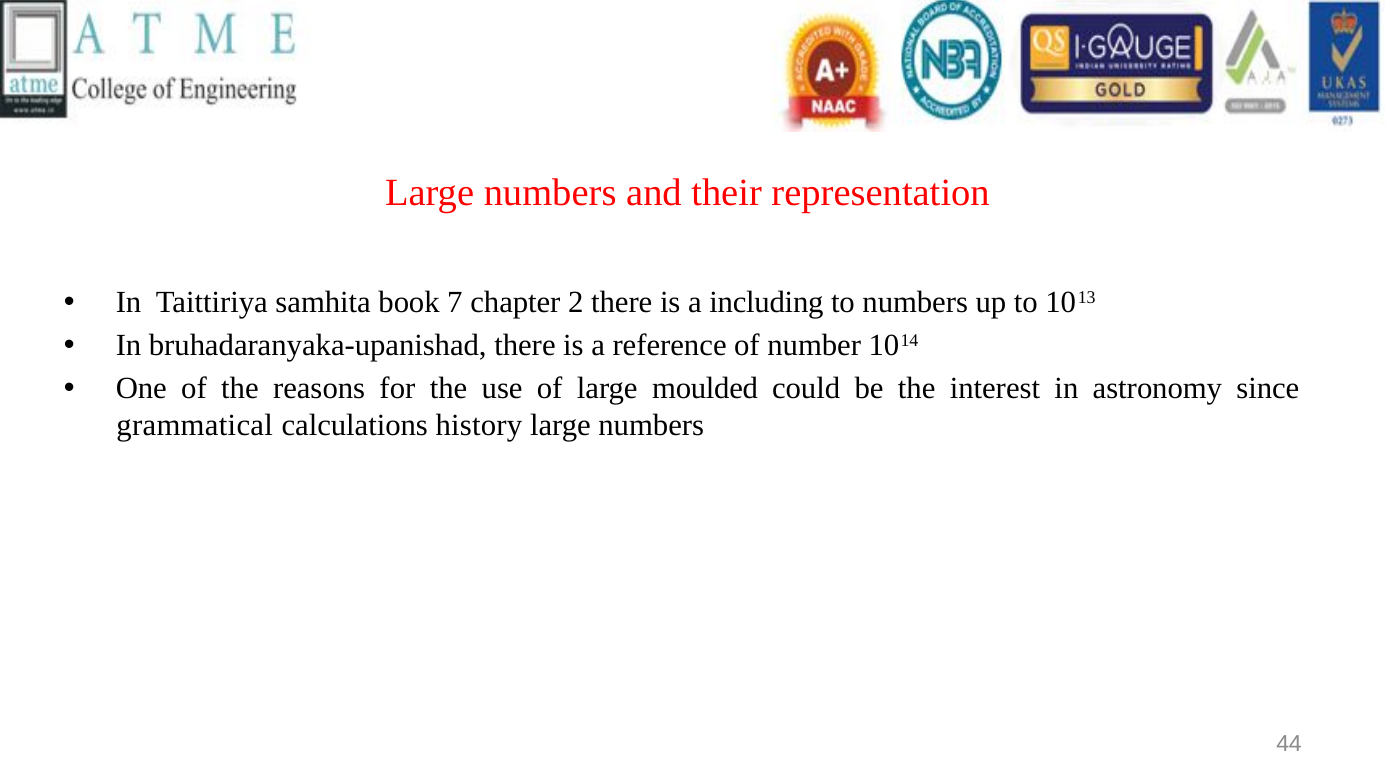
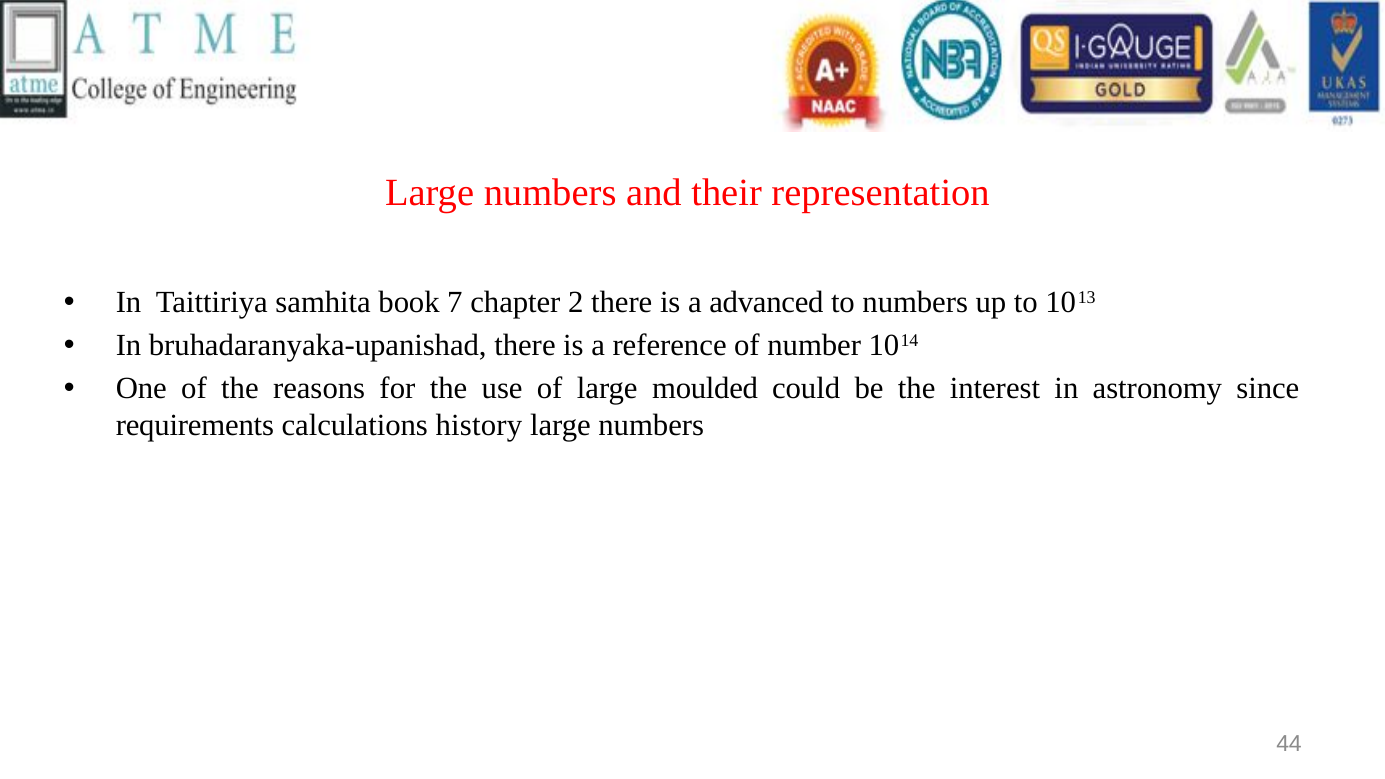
including: including -> advanced (766, 303)
grammatical: grammatical -> requirements (195, 426)
